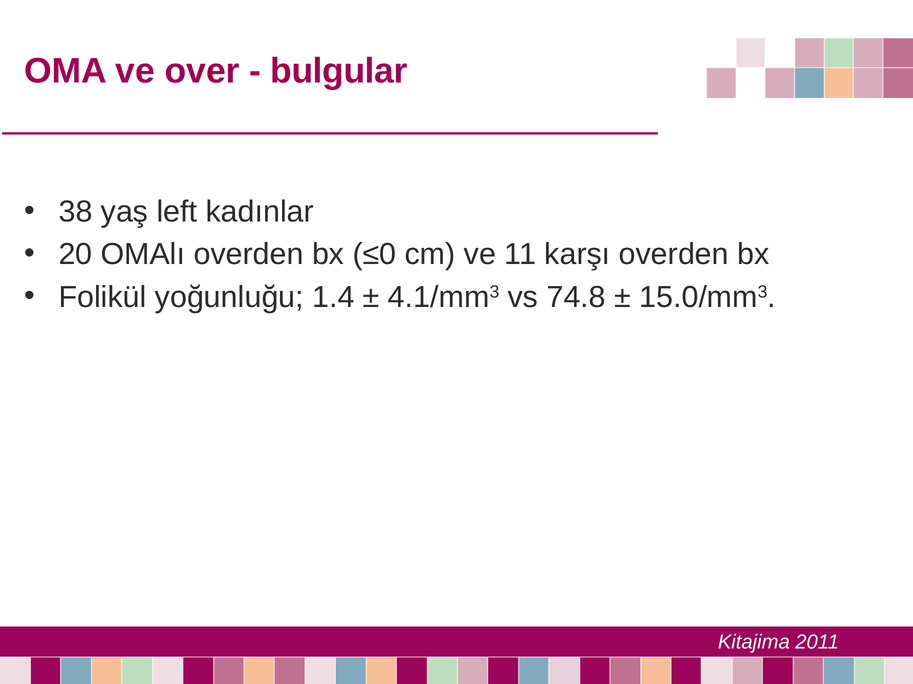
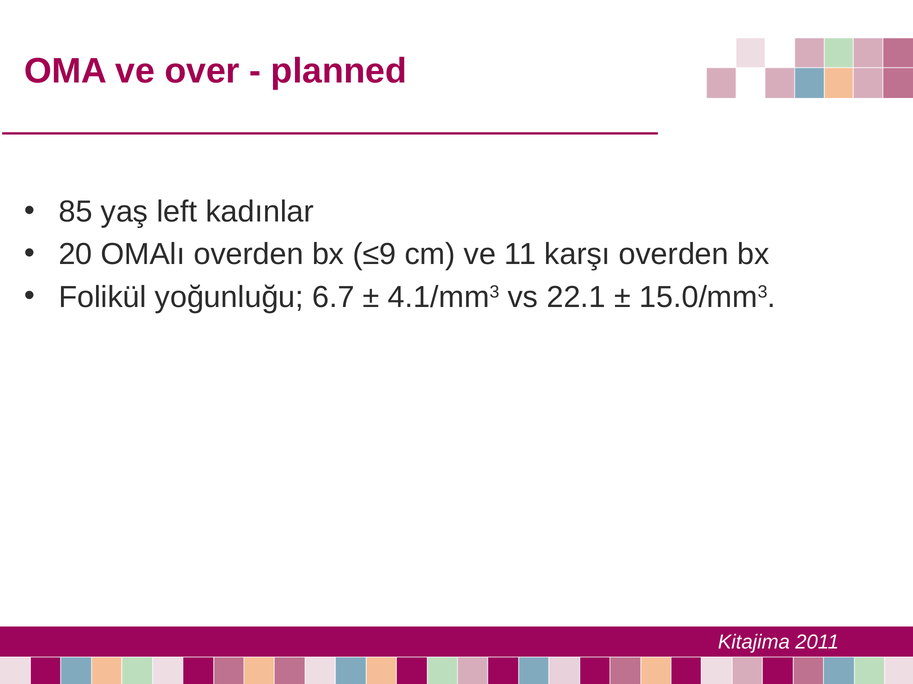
bulgular: bulgular -> planned (339, 71)
38: 38 -> 85 (76, 212)
≤0: ≤0 -> ≤9 (374, 255)
1.4: 1.4 -> 6.7 (333, 297)
74.8: 74.8 -> 22.1 (576, 297)
